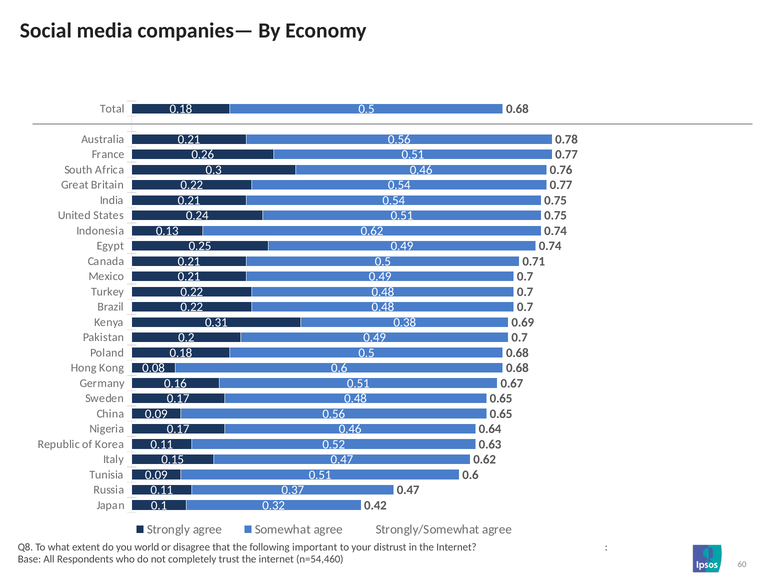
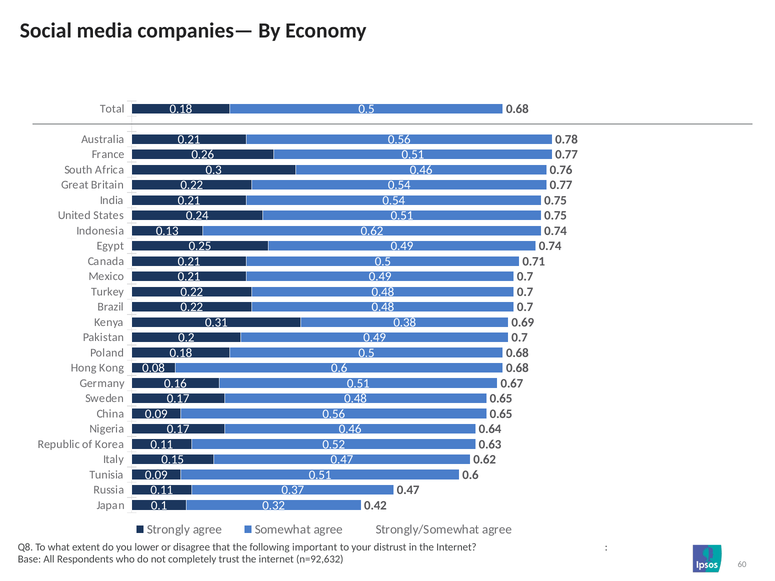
world: world -> lower (147, 547)
n=54,460: n=54,460 -> n=92,632 (320, 559)
